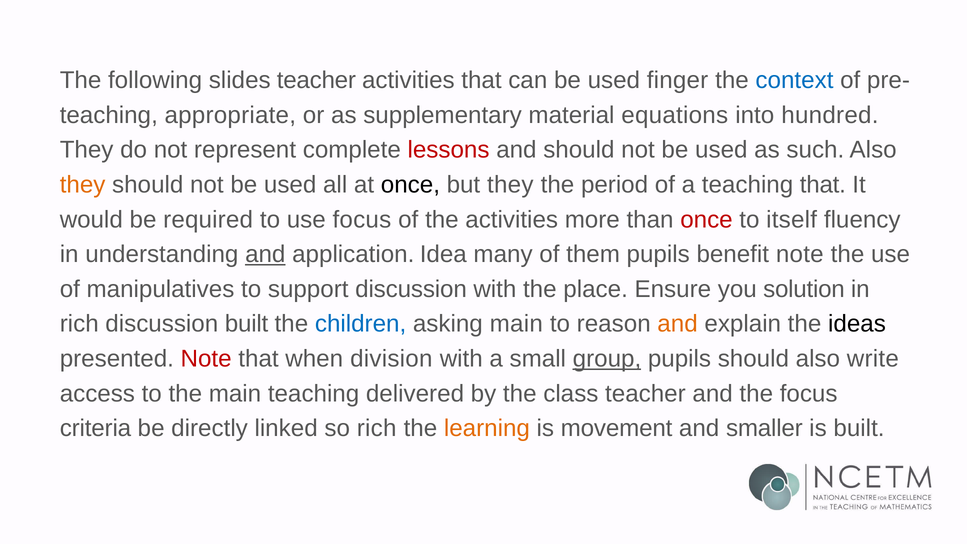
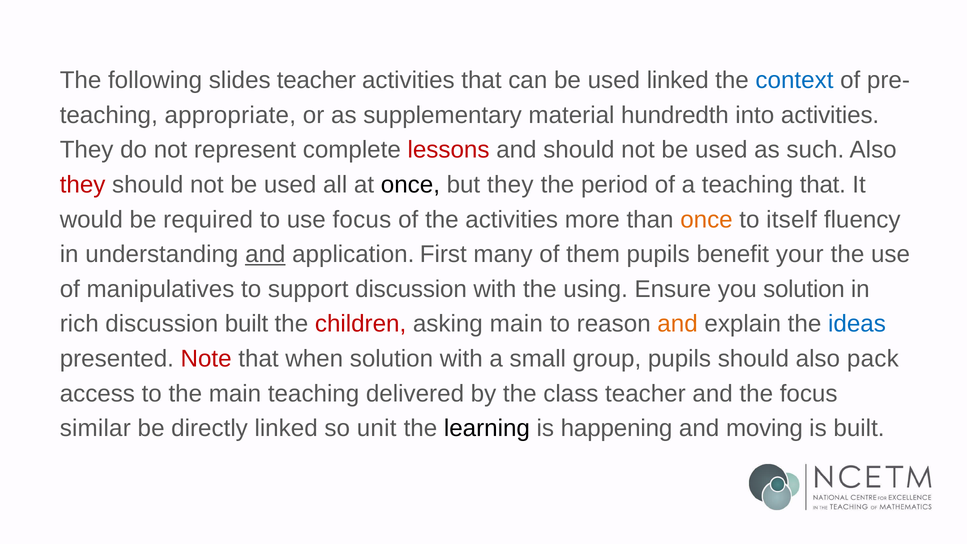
used finger: finger -> linked (678, 80)
equations: equations -> hundredth (675, 115)
into hundred: hundred -> activities (830, 115)
they colour: orange -> red (83, 185)
once colour: red -> orange (706, 219)
Idea: Idea -> First (443, 254)
benefit note: note -> your (800, 254)
place: place -> using (596, 289)
children colour: blue -> red (361, 324)
ideas colour: black -> blue (857, 324)
when division: division -> solution (391, 359)
group underline: present -> none (607, 359)
write: write -> pack (873, 359)
criteria: criteria -> similar (95, 428)
so rich: rich -> unit (377, 428)
learning colour: orange -> black (487, 428)
movement: movement -> happening (617, 428)
smaller: smaller -> moving (764, 428)
